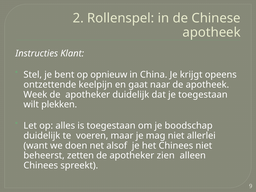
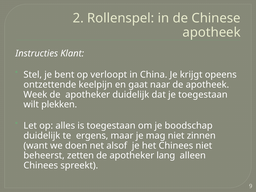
opnieuw: opnieuw -> verloopt (109, 75)
voeren: voeren -> ergens (92, 136)
allerlei: allerlei -> zinnen (201, 136)
zien: zien -> lang (166, 156)
